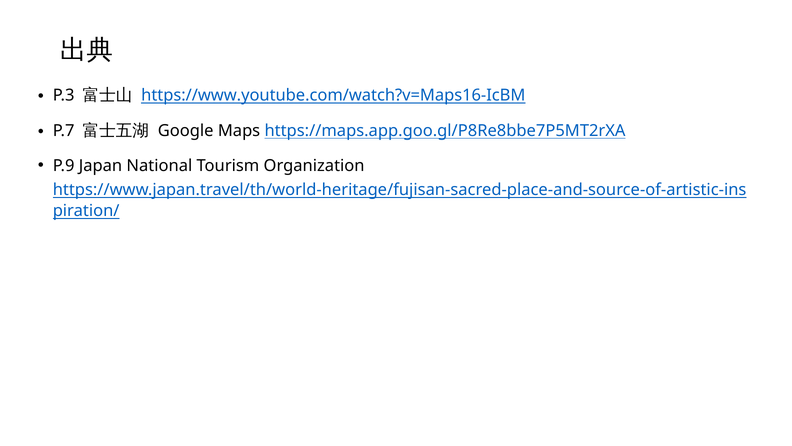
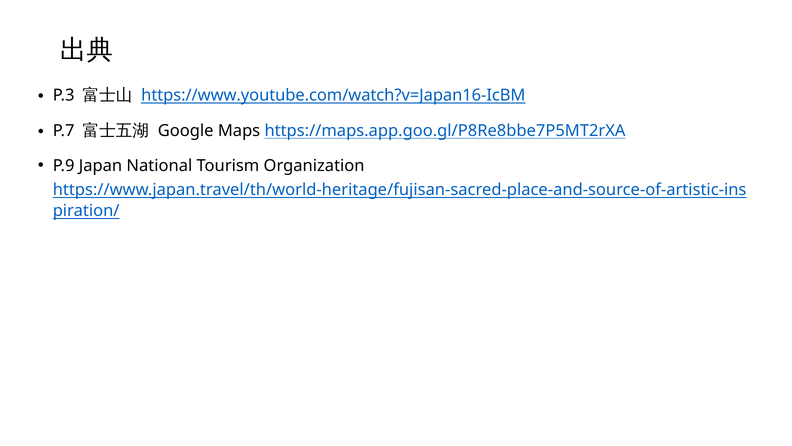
https://www.youtube.com/watch?v=Maps16-IcBM: https://www.youtube.com/watch?v=Maps16-IcBM -> https://www.youtube.com/watch?v=Japan16-IcBM (333, 95)
